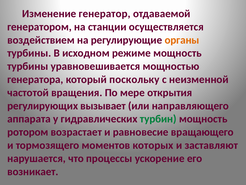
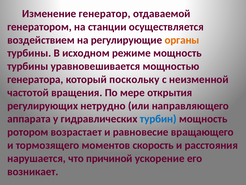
вызывает: вызывает -> нетрудно (103, 106)
турбин colour: green -> blue (158, 119)
которых: которых -> скорость (153, 145)
заставляют: заставляют -> расстояния (211, 145)
процессы: процессы -> причиной (109, 158)
